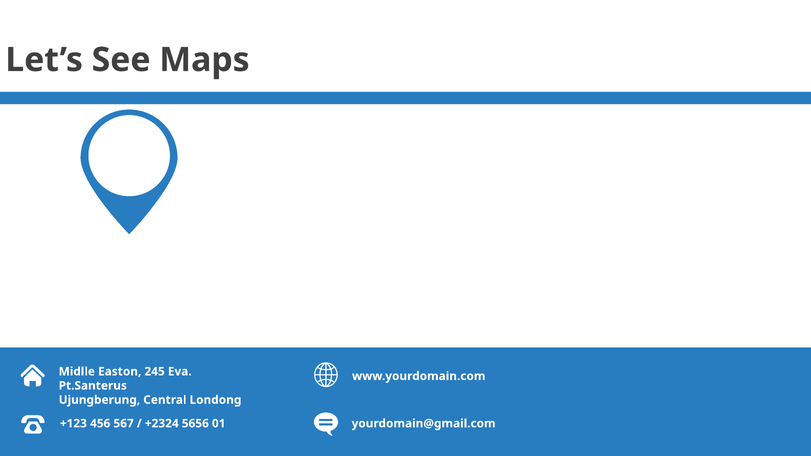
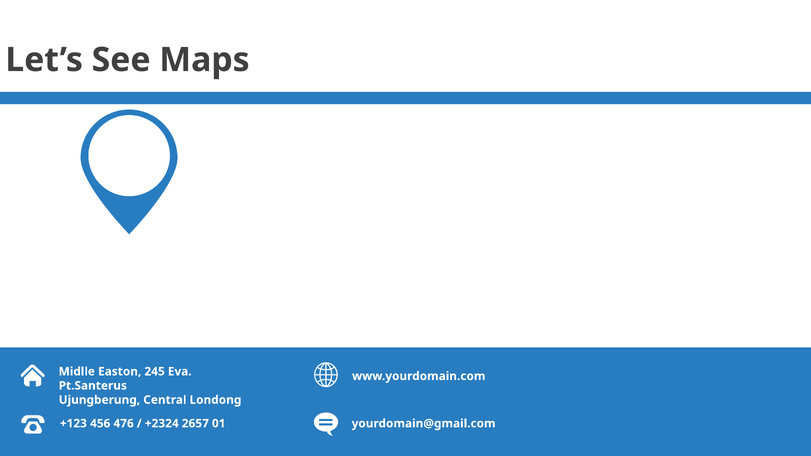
567: 567 -> 476 (124, 424)
5656: 5656 -> 2657 (195, 424)
